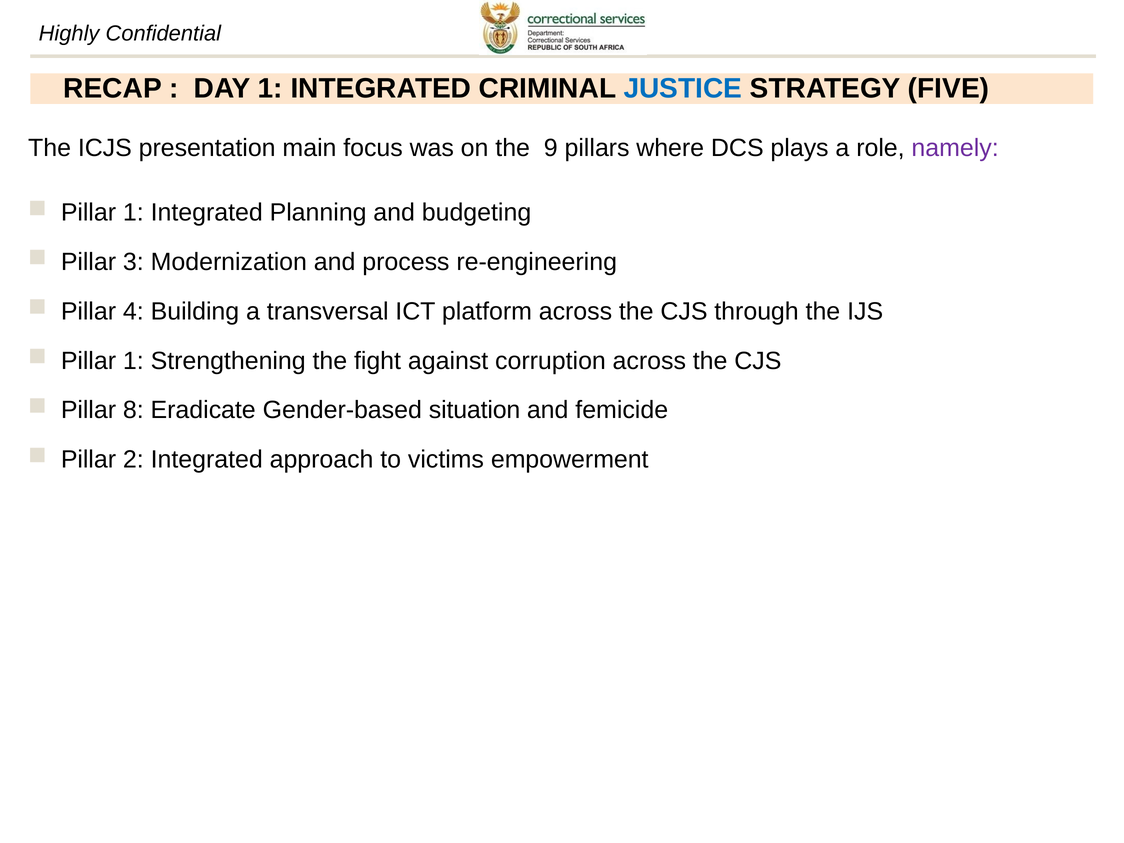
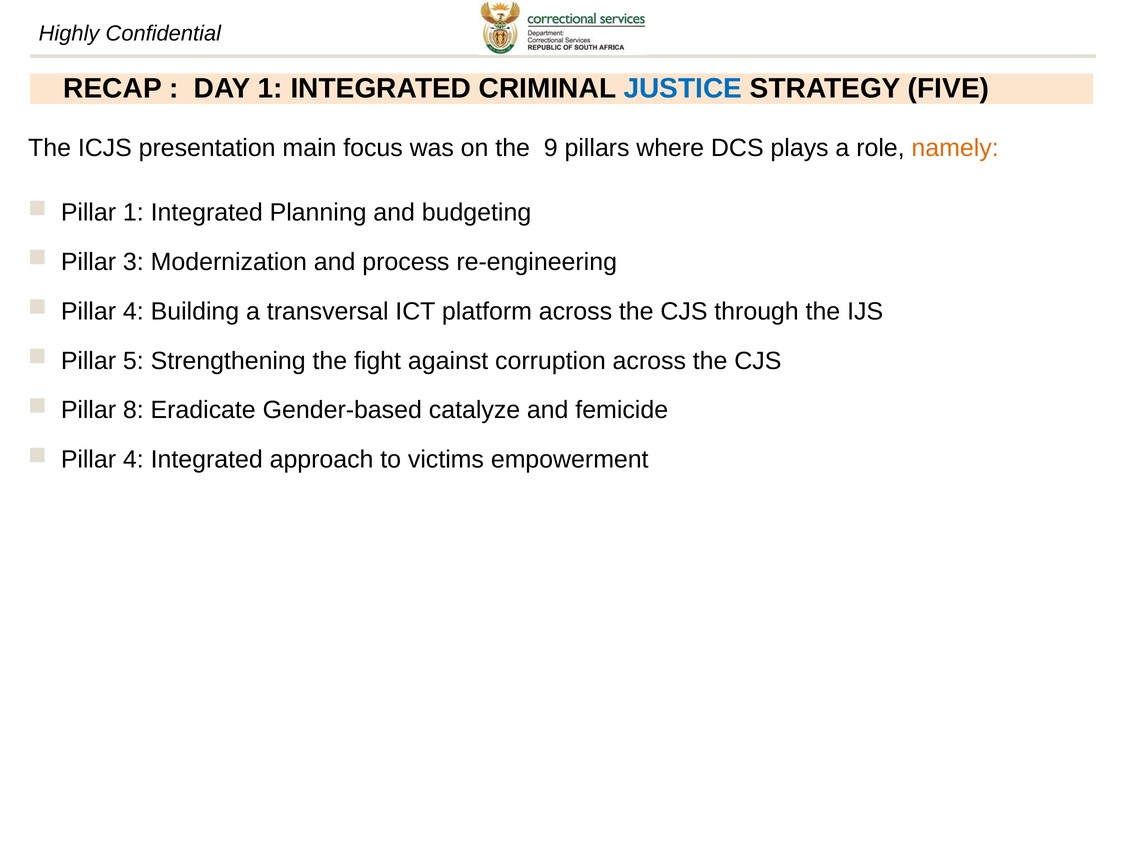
namely colour: purple -> orange (955, 148)
1: 1 -> 5 (133, 361)
situation: situation -> catalyze (475, 410)
2: 2 -> 4 (133, 460)
